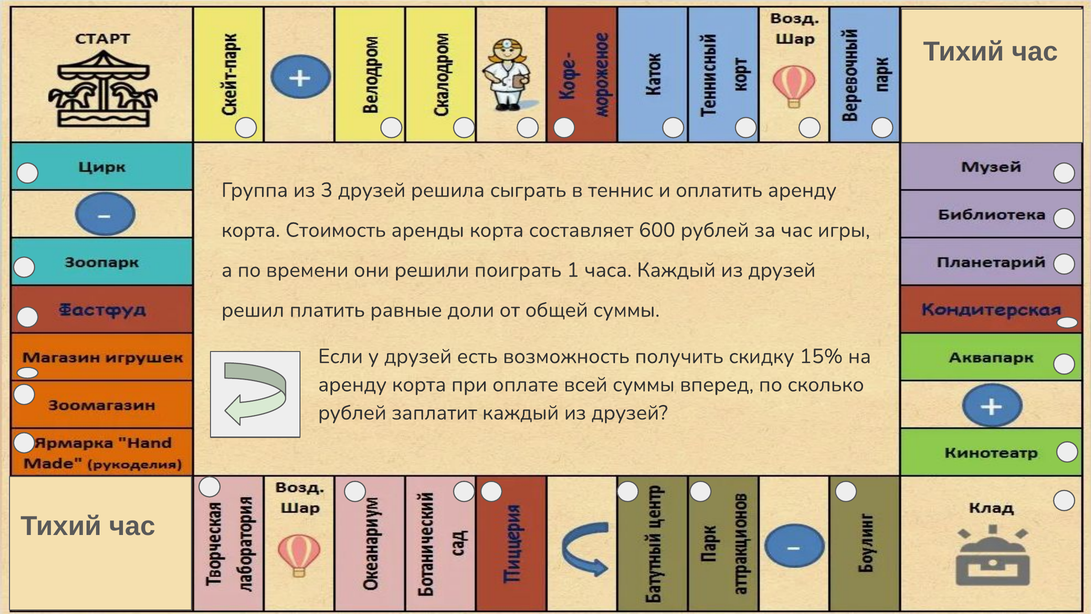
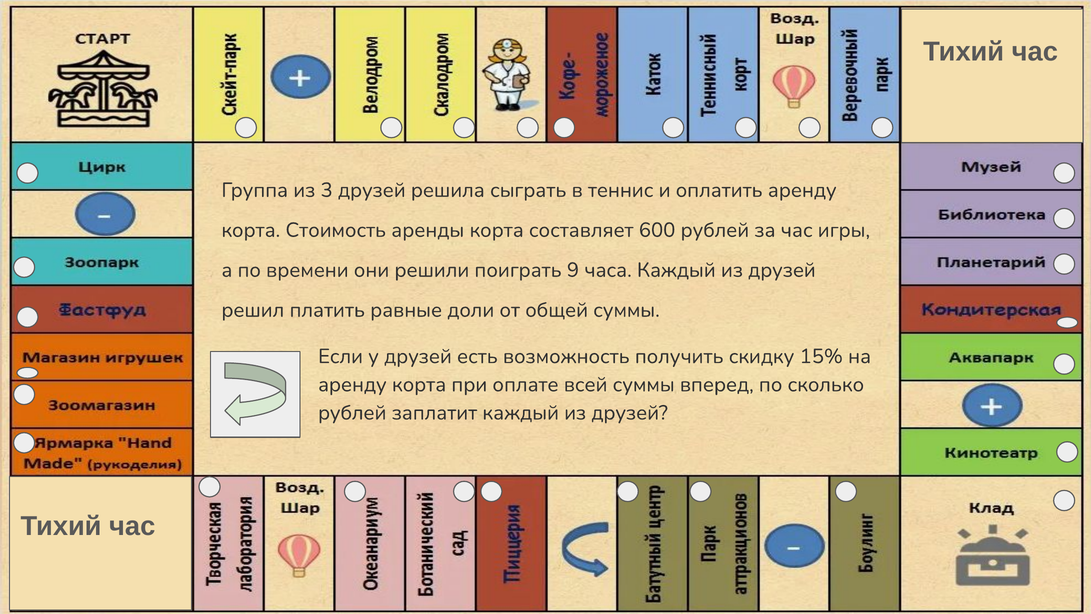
1: 1 -> 9 (573, 270)
